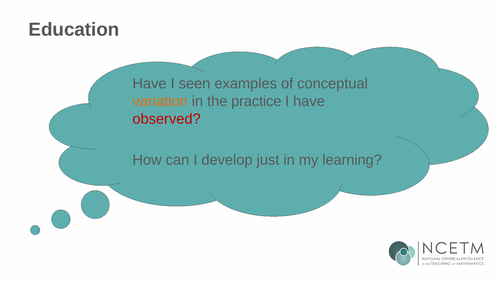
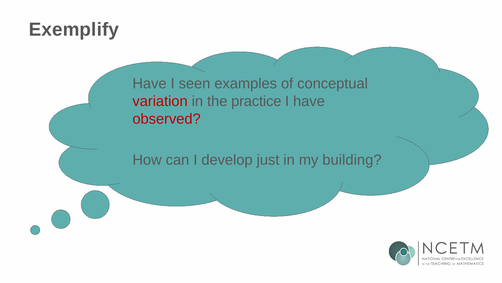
Education: Education -> Exemplify (74, 30)
variation colour: orange -> red (160, 101)
learning: learning -> building (352, 160)
